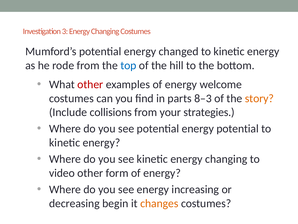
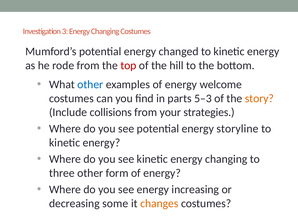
top colour: blue -> red (128, 65)
other colour: red -> blue (90, 84)
8–3: 8–3 -> 5–3 (203, 98)
energy potential: potential -> storyline (237, 128)
video: video -> three (62, 173)
begin: begin -> some (115, 203)
